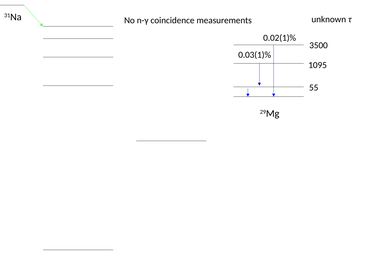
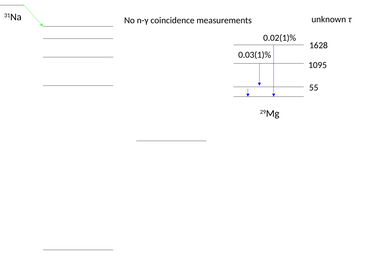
3500: 3500 -> 1628 (319, 45)
